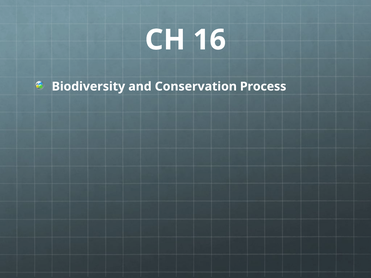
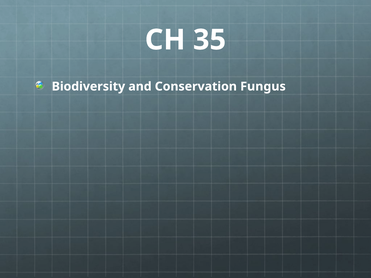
16: 16 -> 35 (209, 40)
Process: Process -> Fungus (263, 87)
